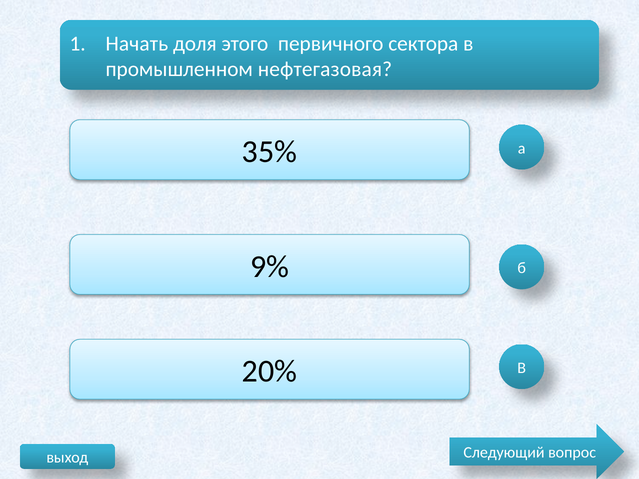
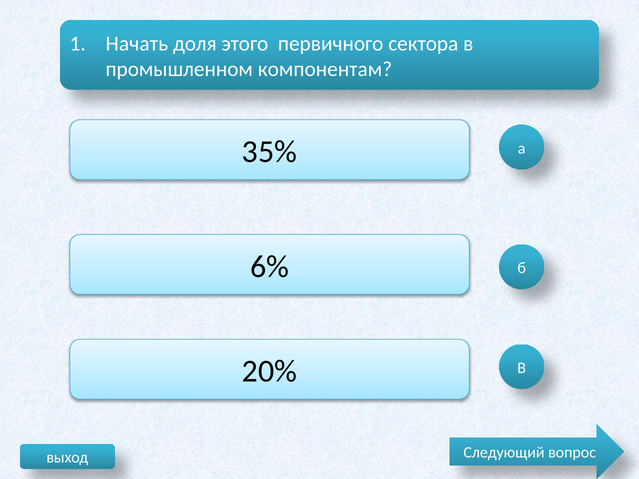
нефтегазовая: нефтегазовая -> компонентам (325, 69)
9%: 9% -> 6% (270, 267)
